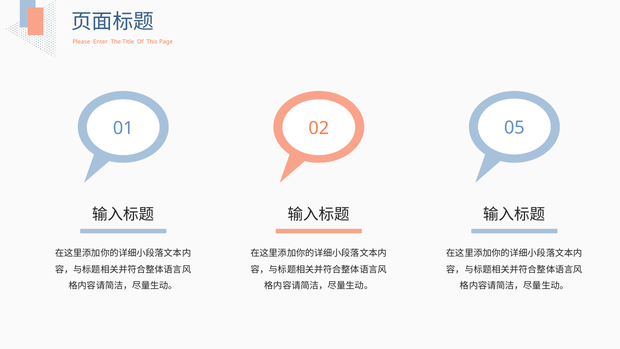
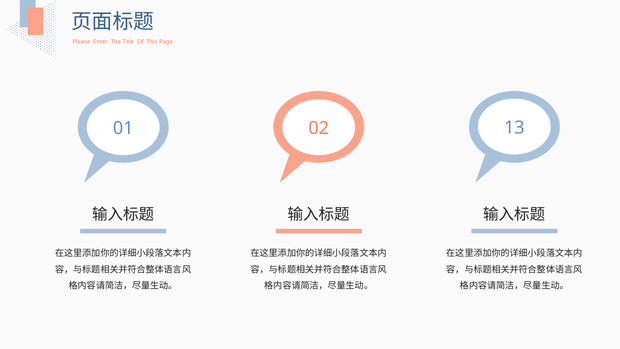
05: 05 -> 13 (514, 128)
